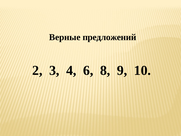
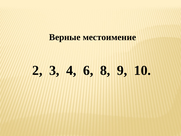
предложений: предложений -> местоимение (109, 37)
